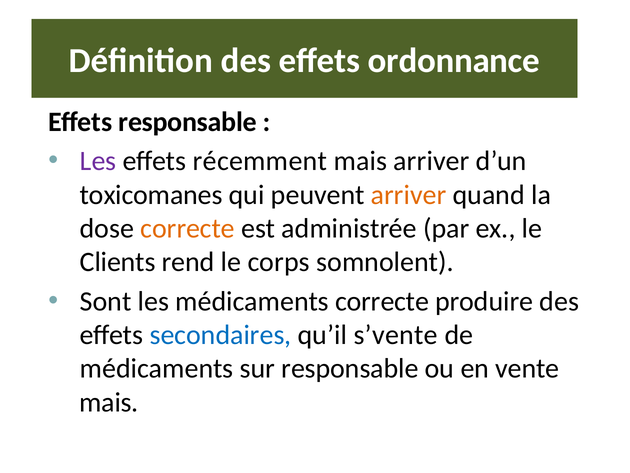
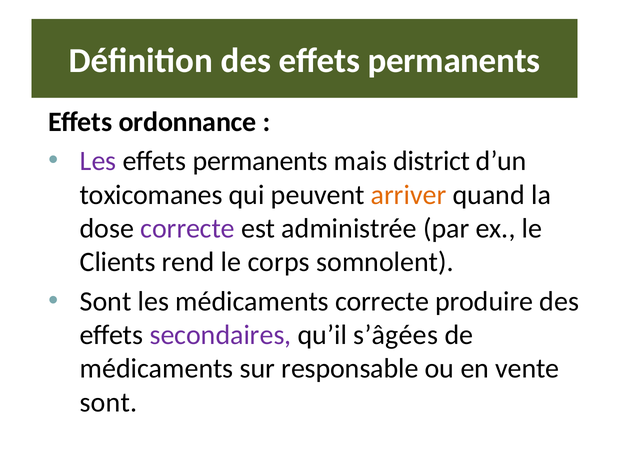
des effets ordonnance: ordonnance -> permanents (454, 61)
Effets responsable: responsable -> ordonnance (188, 122)
récemment: récemment -> permanents (260, 161)
mais arriver: arriver -> district (432, 161)
correcte colour: orange -> purple (188, 228)
secondaires colour: blue -> purple (221, 335)
s’vente: s’vente -> s’âgées (396, 335)
mais: mais -> sont (109, 402)
